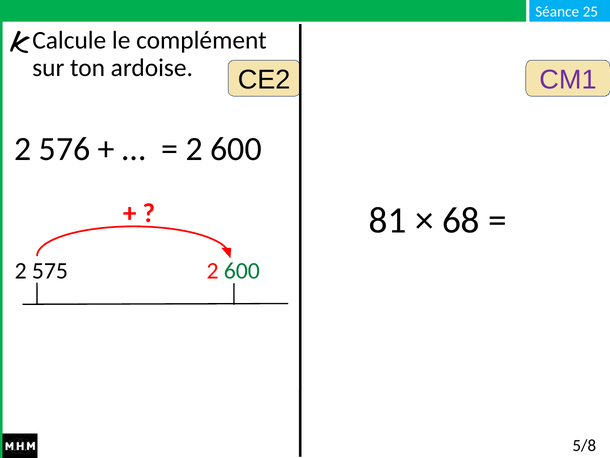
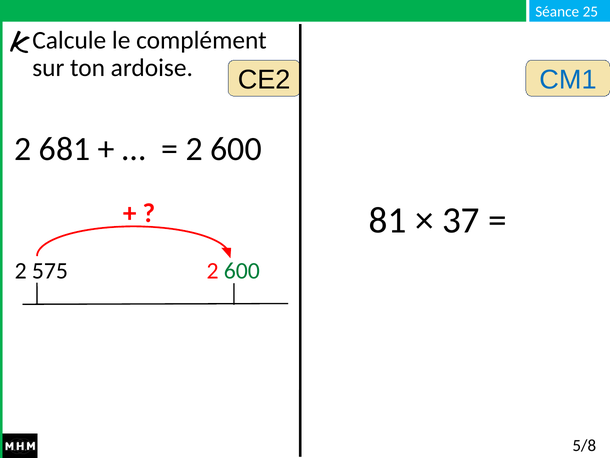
CM1 colour: purple -> blue (568, 80)
576: 576 -> 681 (65, 149)
68: 68 -> 37 (461, 220)
